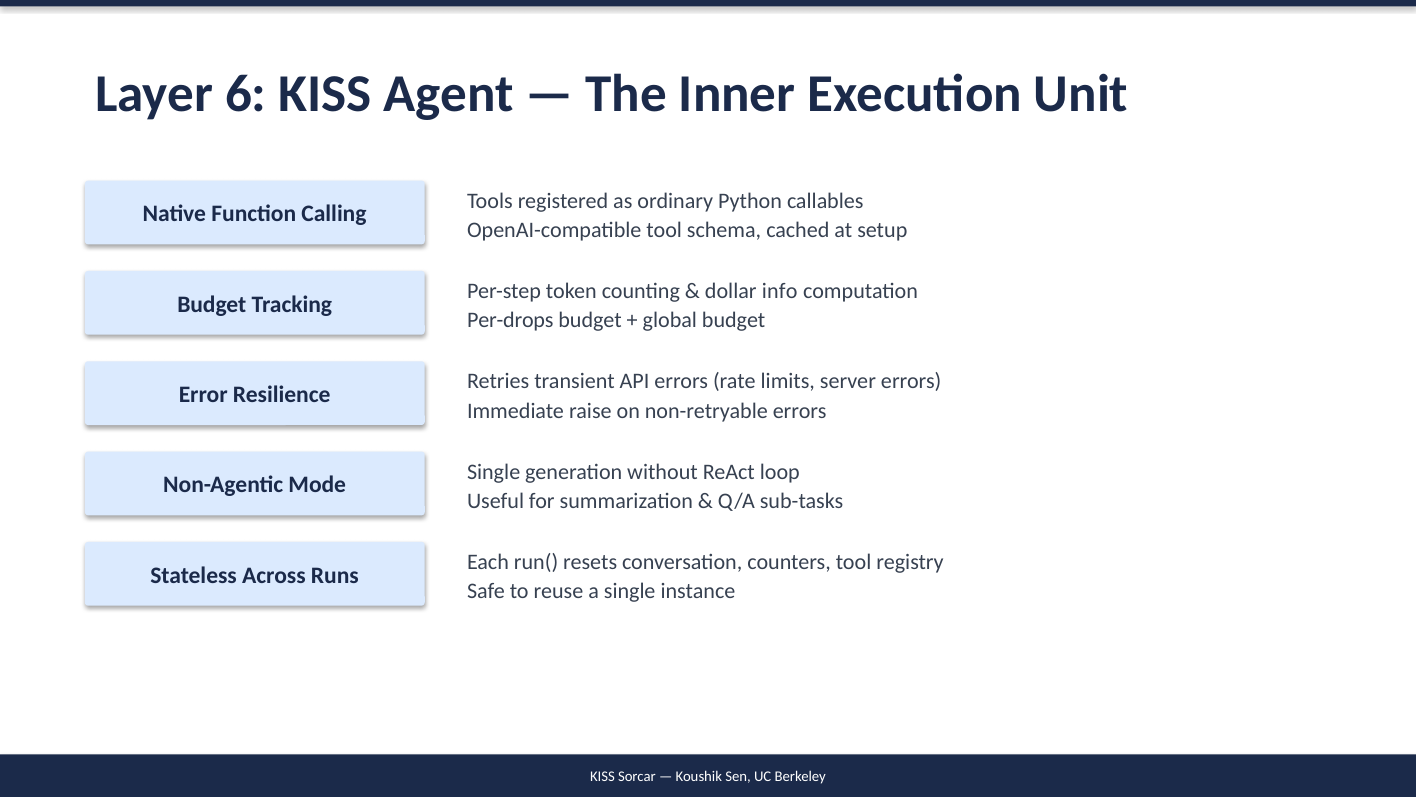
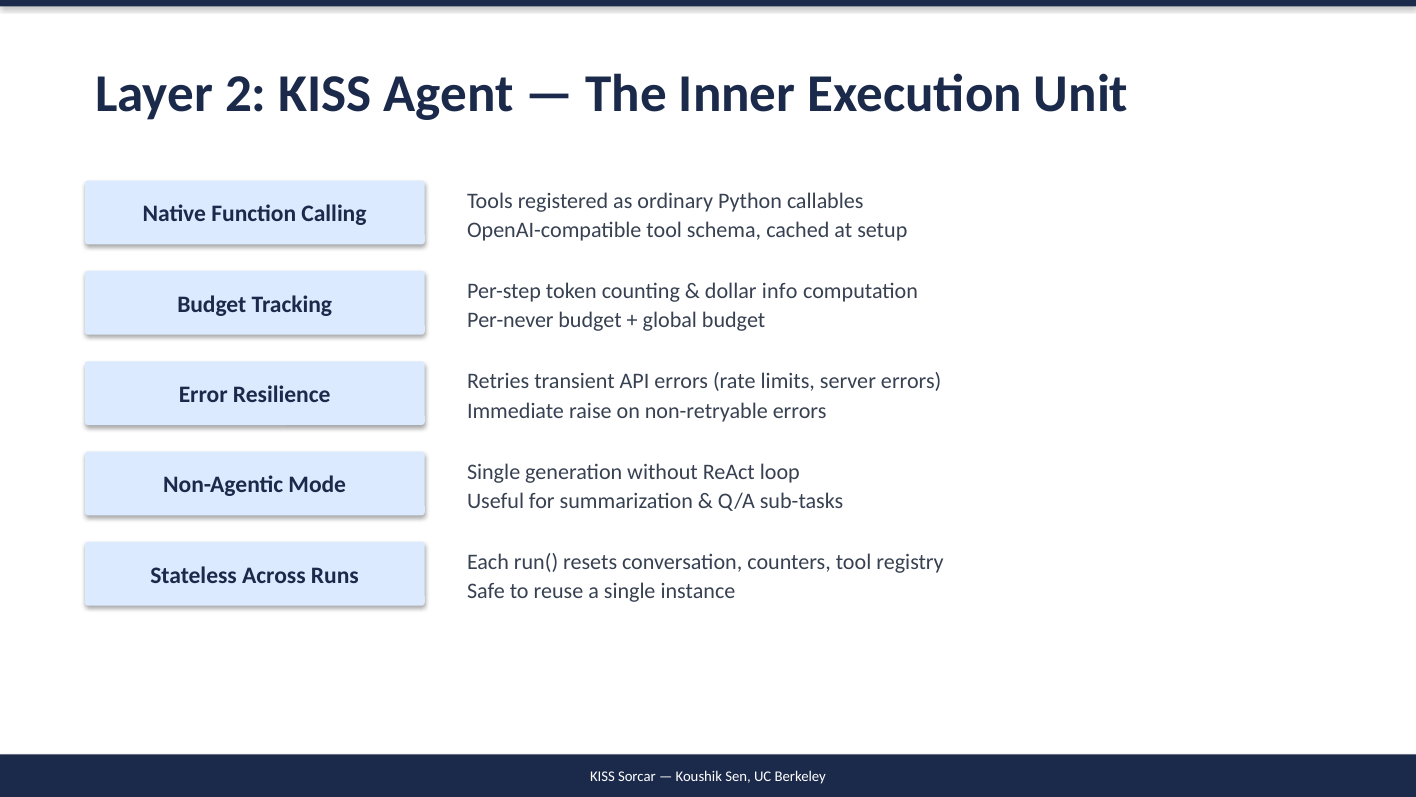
6: 6 -> 2 (246, 94)
Per-drops: Per-drops -> Per-never (510, 320)
